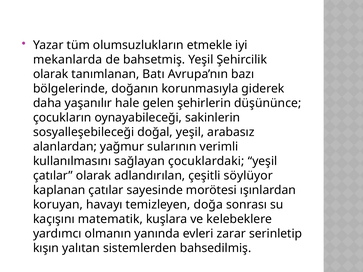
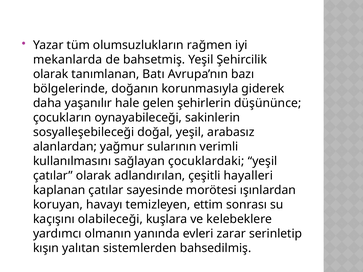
etmekle: etmekle -> rağmen (209, 45)
söylüyor: söylüyor -> hayalleri (248, 176)
doğa: doğa -> ettim (208, 205)
matematik: matematik -> olabileceği (110, 219)
